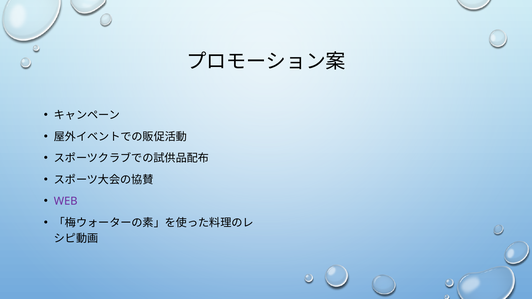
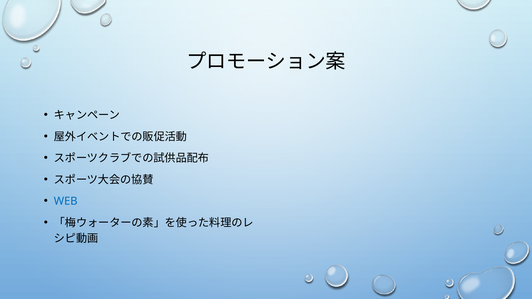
WEB colour: purple -> blue (66, 201)
